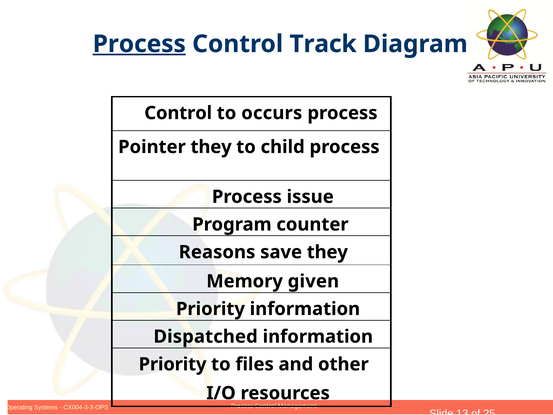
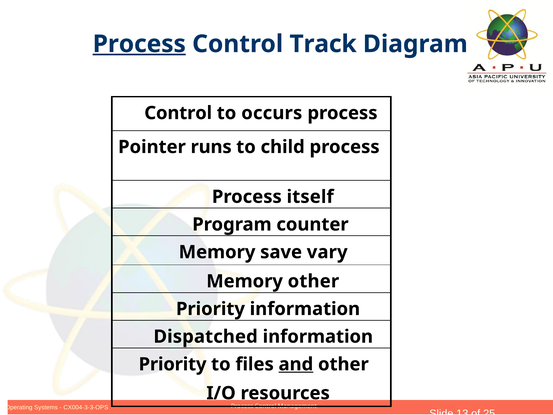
Pointer they: they -> runs (211, 147)
issue: issue -> itself (310, 197)
Reasons: Reasons -> Memory (217, 252)
save they: they -> vary (327, 252)
Memory given: given -> other (313, 281)
and underline: none -> present (296, 364)
